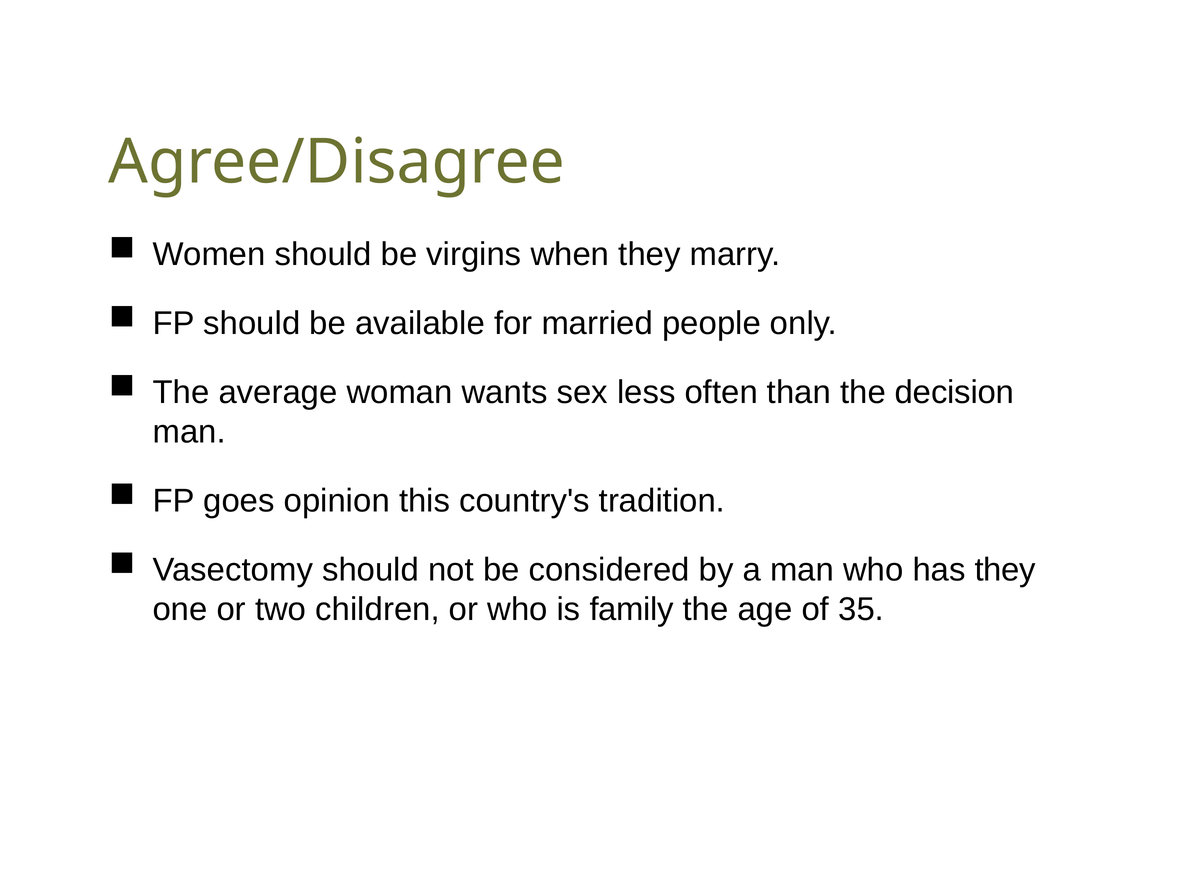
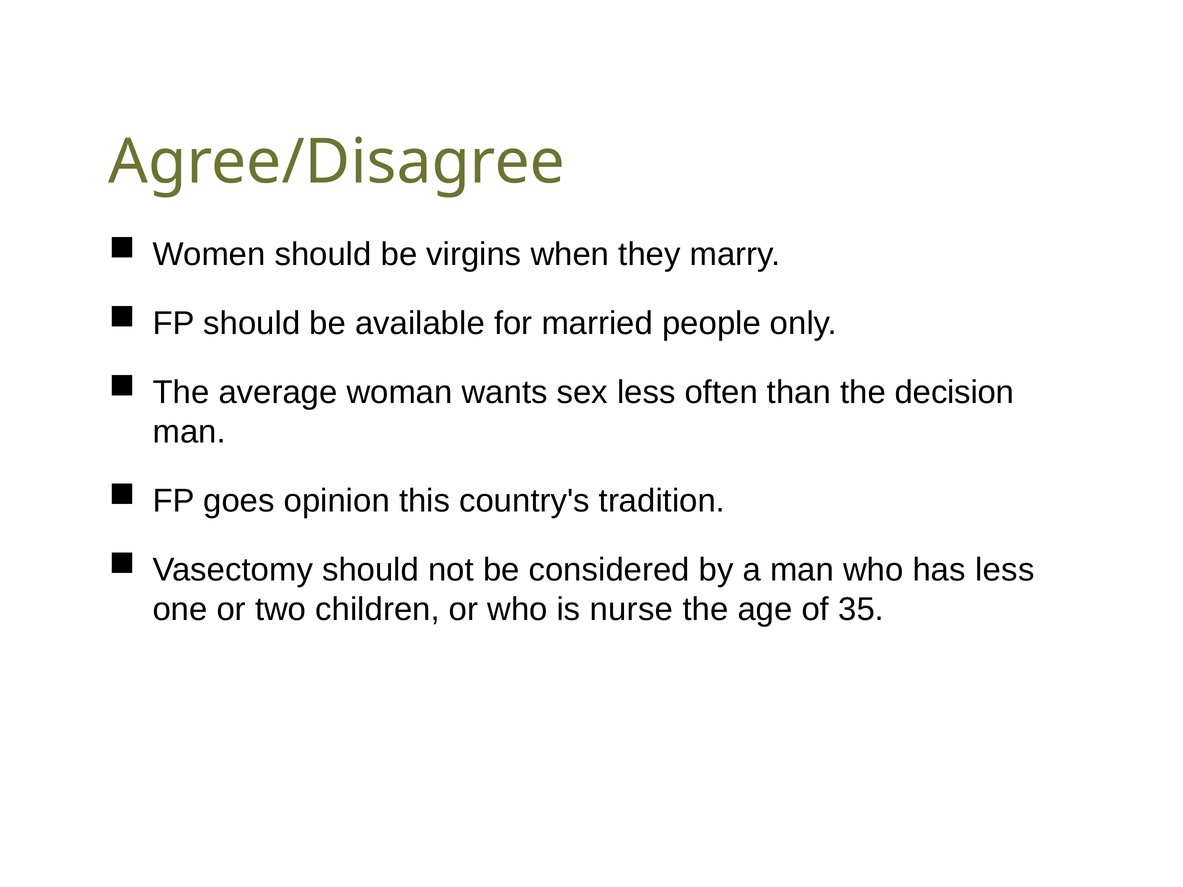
has they: they -> less (1005, 570)
family: family -> nurse (631, 610)
